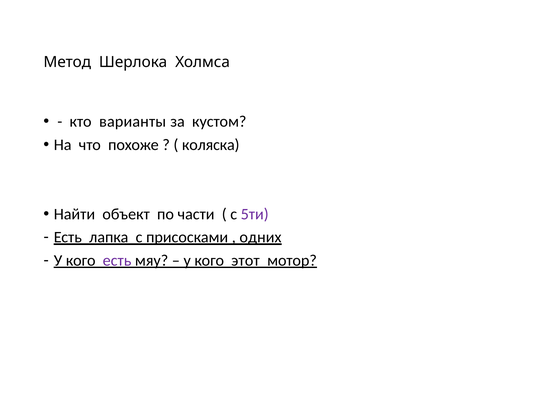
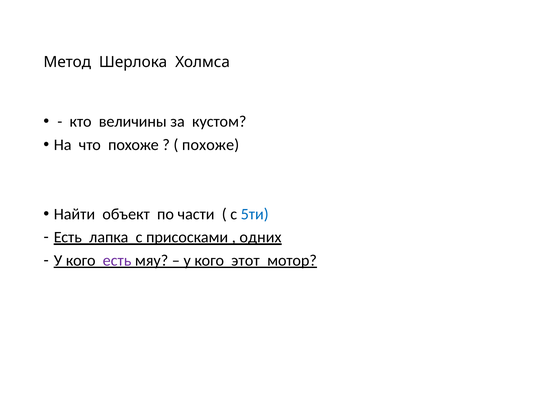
варианты: варианты -> величины (133, 122)
коляска: коляска -> похоже (211, 145)
5ти colour: purple -> blue (255, 214)
